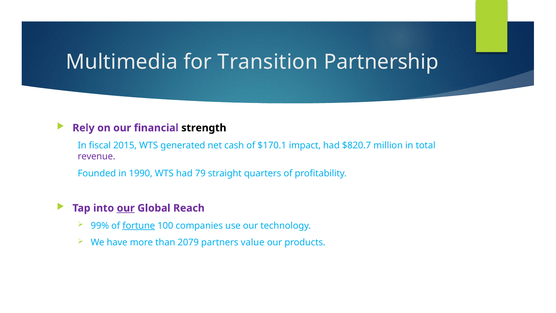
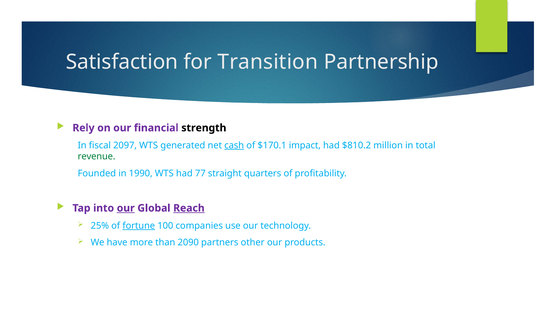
Multimedia: Multimedia -> Satisfaction (122, 62)
2015: 2015 -> 2097 (125, 145)
cash underline: none -> present (234, 145)
$820.7: $820.7 -> $810.2 (357, 145)
revenue colour: purple -> green (97, 156)
79: 79 -> 77 (200, 173)
Reach underline: none -> present (189, 208)
99%: 99% -> 25% (100, 225)
2079: 2079 -> 2090 (188, 242)
value: value -> other (253, 242)
